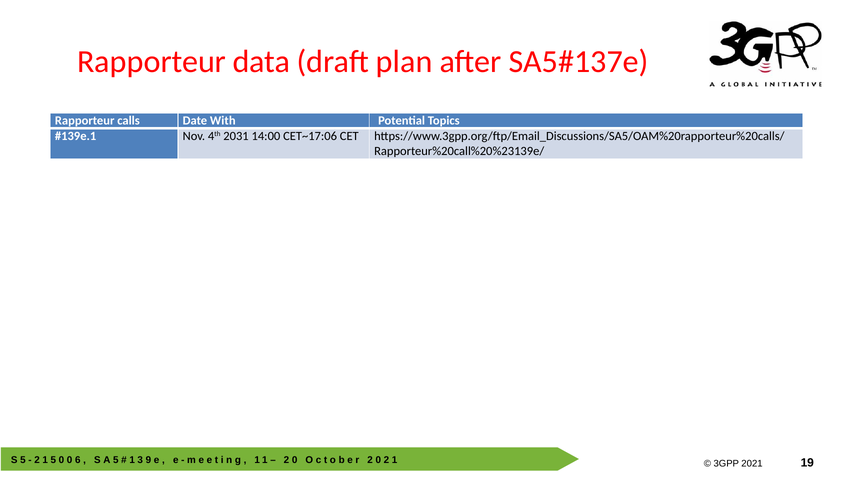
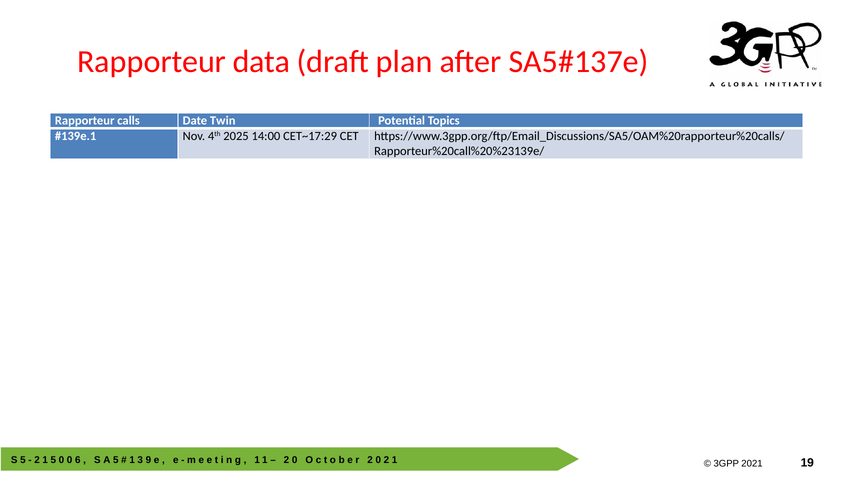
With: With -> Twin (223, 121)
2031: 2031 -> 2025 (236, 136)
CET~17:06: CET~17:06 -> CET~17:29 (310, 136)
